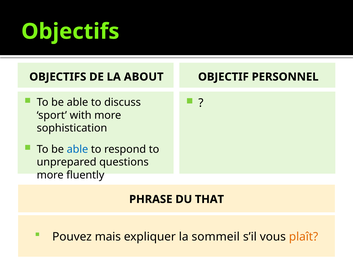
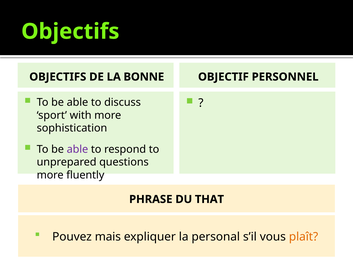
ABOUT: ABOUT -> BONNE (144, 77)
able colour: blue -> purple (77, 150)
sommeil: sommeil -> personal (216, 237)
